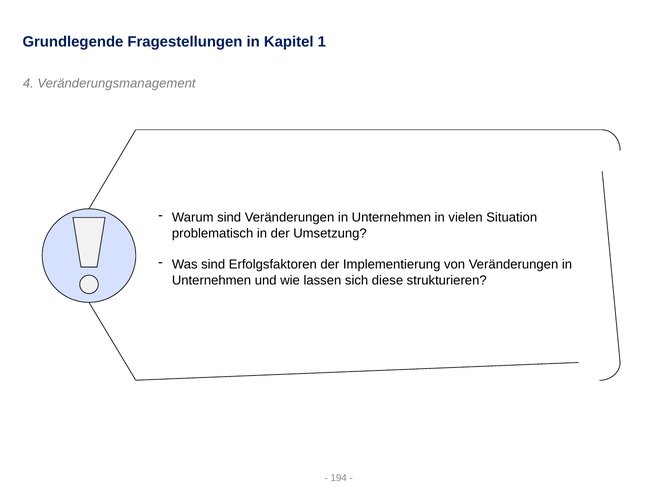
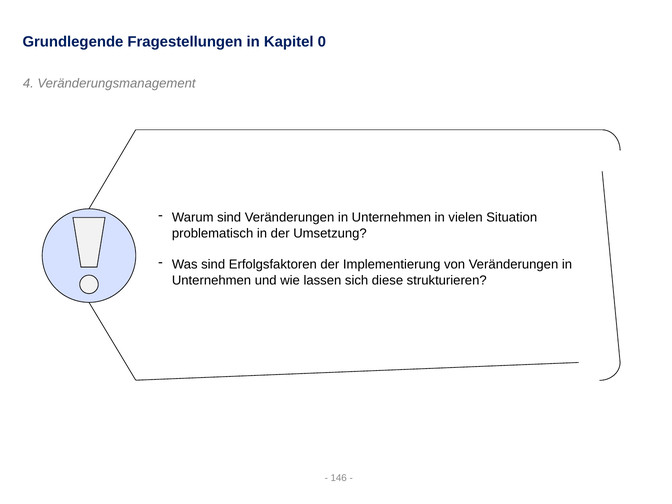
1: 1 -> 0 (322, 42)
194: 194 -> 146 (339, 478)
